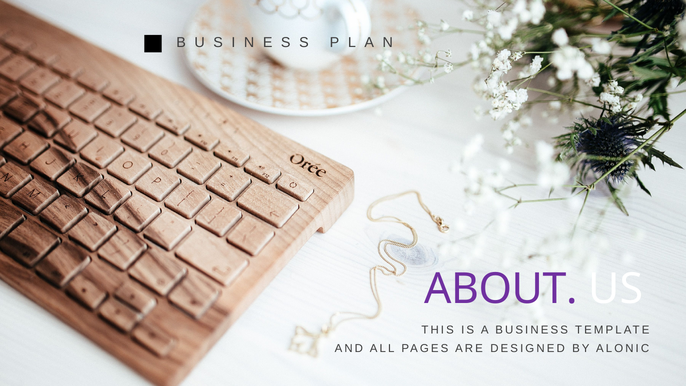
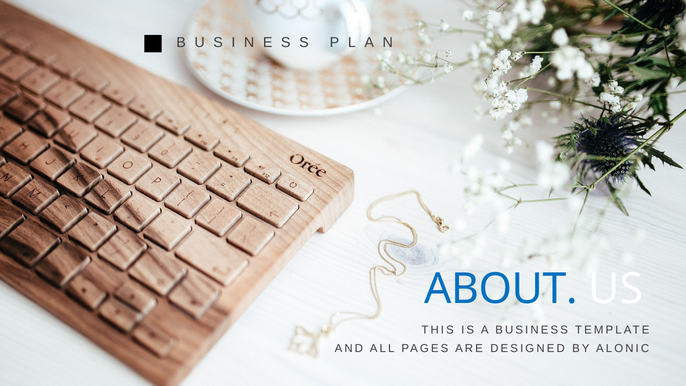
ABOUT colour: purple -> blue (501, 289)
